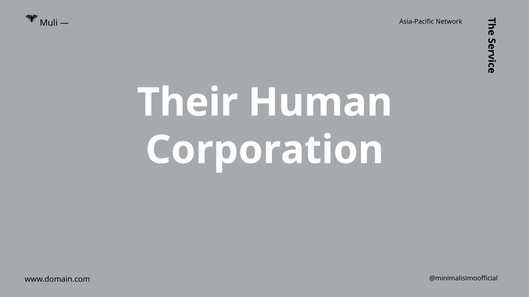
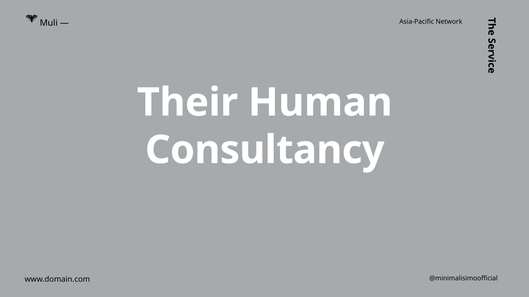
Corporation: Corporation -> Consultancy (265, 150)
